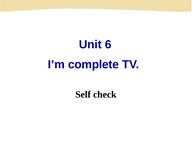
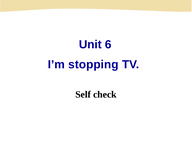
complete: complete -> stopping (93, 64)
